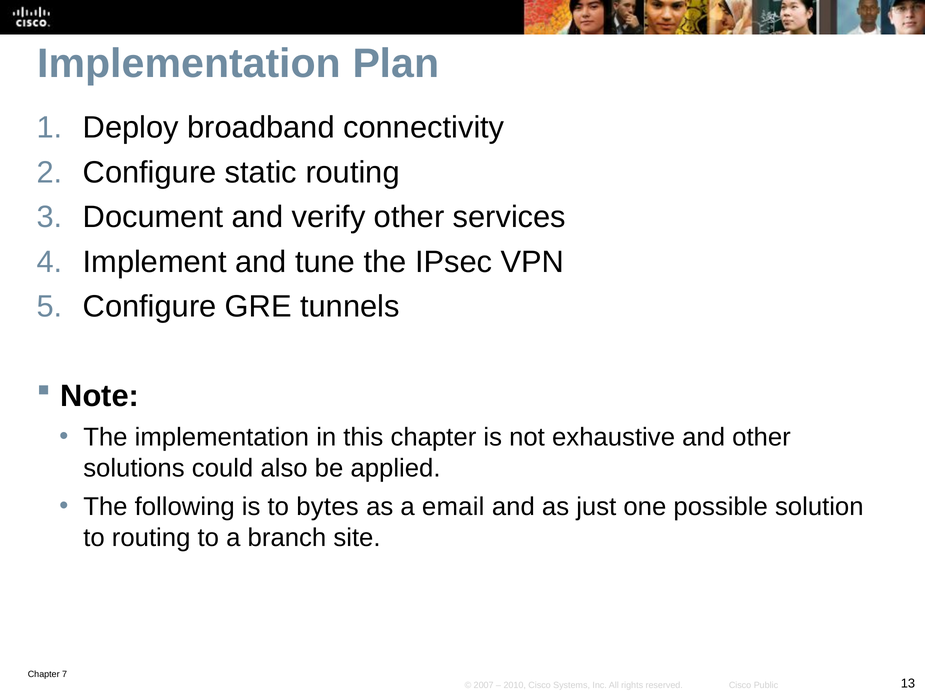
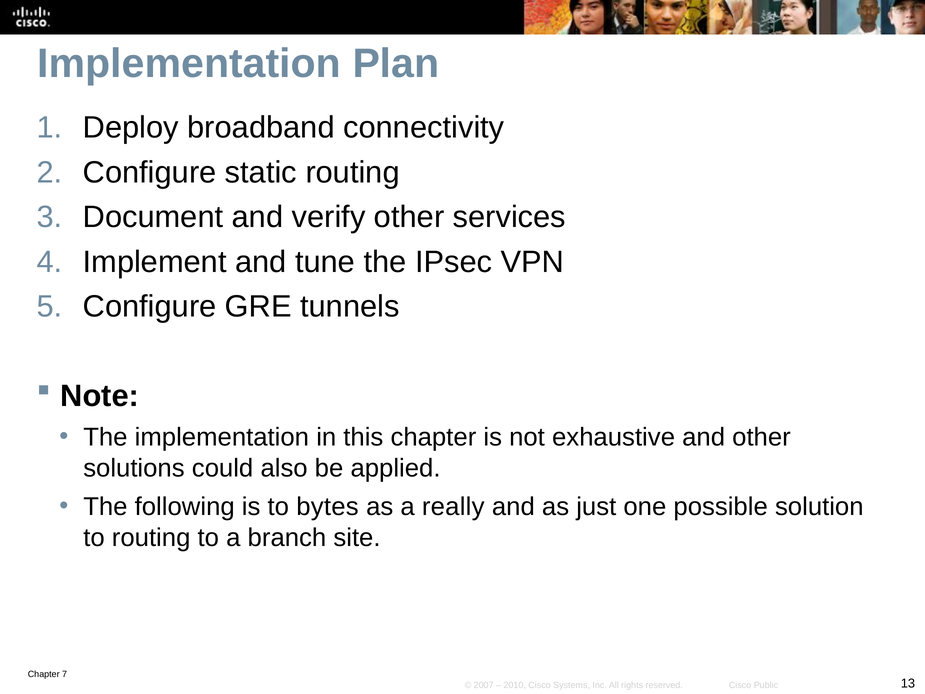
email: email -> really (453, 507)
